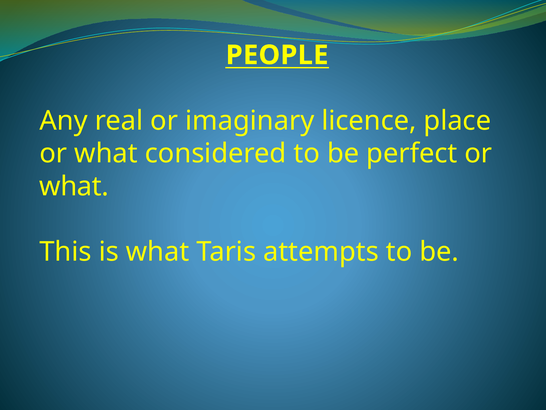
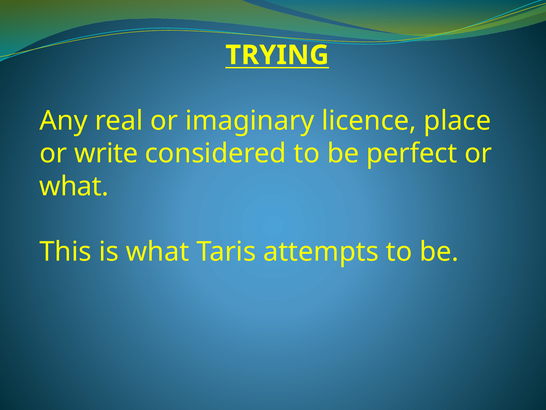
PEOPLE: PEOPLE -> TRYING (277, 55)
what: what -> write (106, 153)
